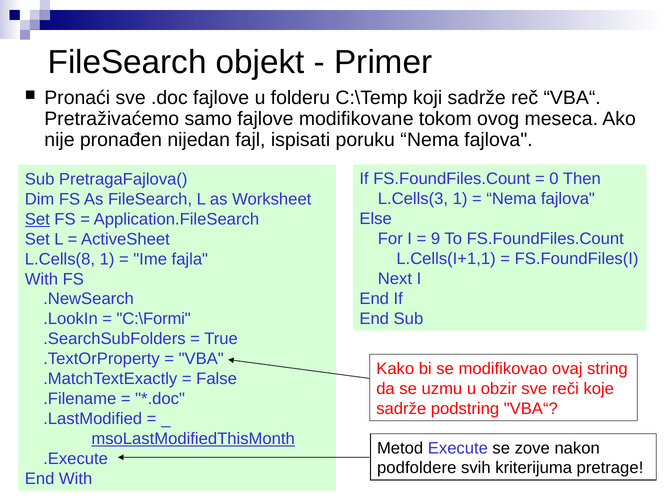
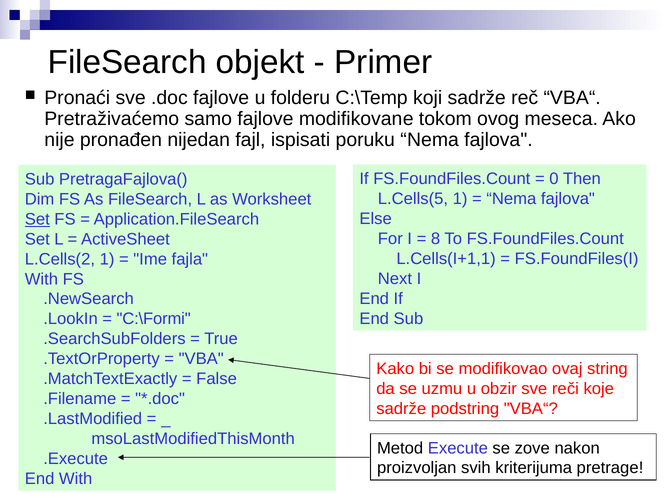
L.Cells(3: L.Cells(3 -> L.Cells(5 (413, 199)
9: 9 -> 8 (436, 239)
L.Cells(8: L.Cells(8 -> L.Cells(2 (60, 259)
msoLastModifiedThisMonth underline: present -> none (193, 439)
podfoldere: podfoldere -> proizvoljan (417, 468)
